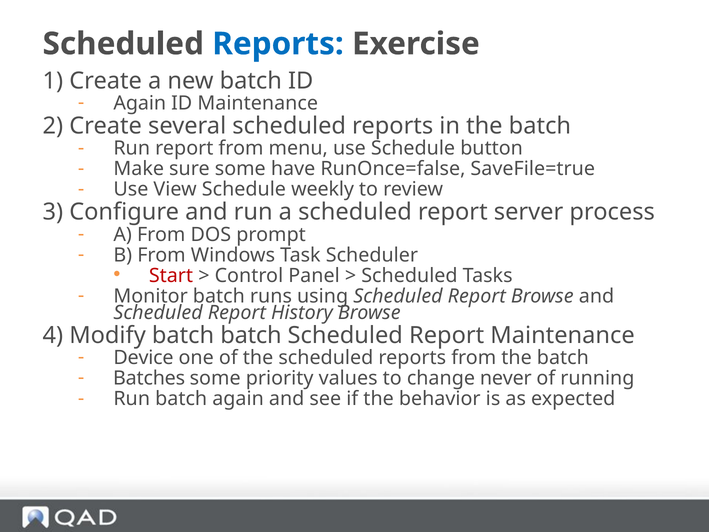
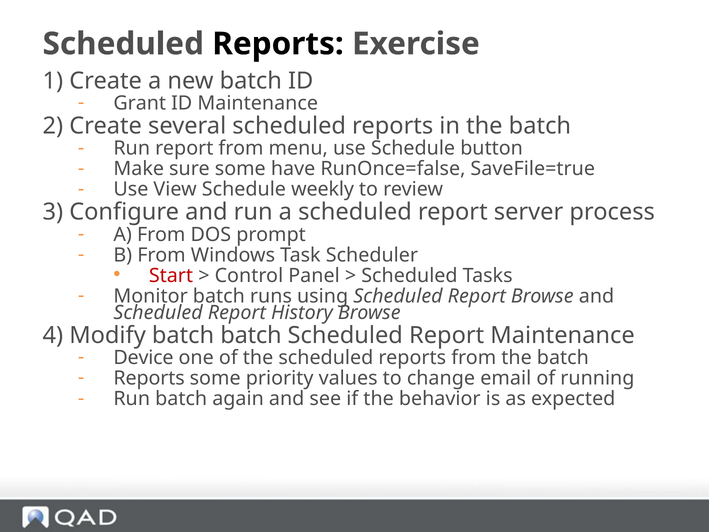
Reports colour: blue -> black (278, 44)
Again: Again -> Grant (140, 103)
Batches: Batches -> Reports (149, 378)
never: never -> email (506, 378)
